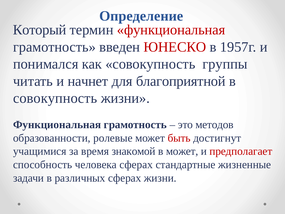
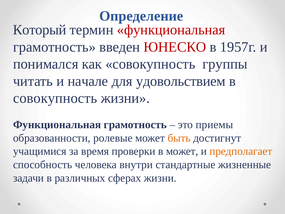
начнет: начнет -> начале (88, 81)
благоприятной: благоприятной -> удовольствием (181, 81)
методов: методов -> приемы (214, 125)
быть colour: red -> orange (179, 138)
знакомой: знакомой -> проверки (134, 151)
предполагает colour: red -> orange (241, 151)
человека сферах: сферах -> внутри (136, 164)
